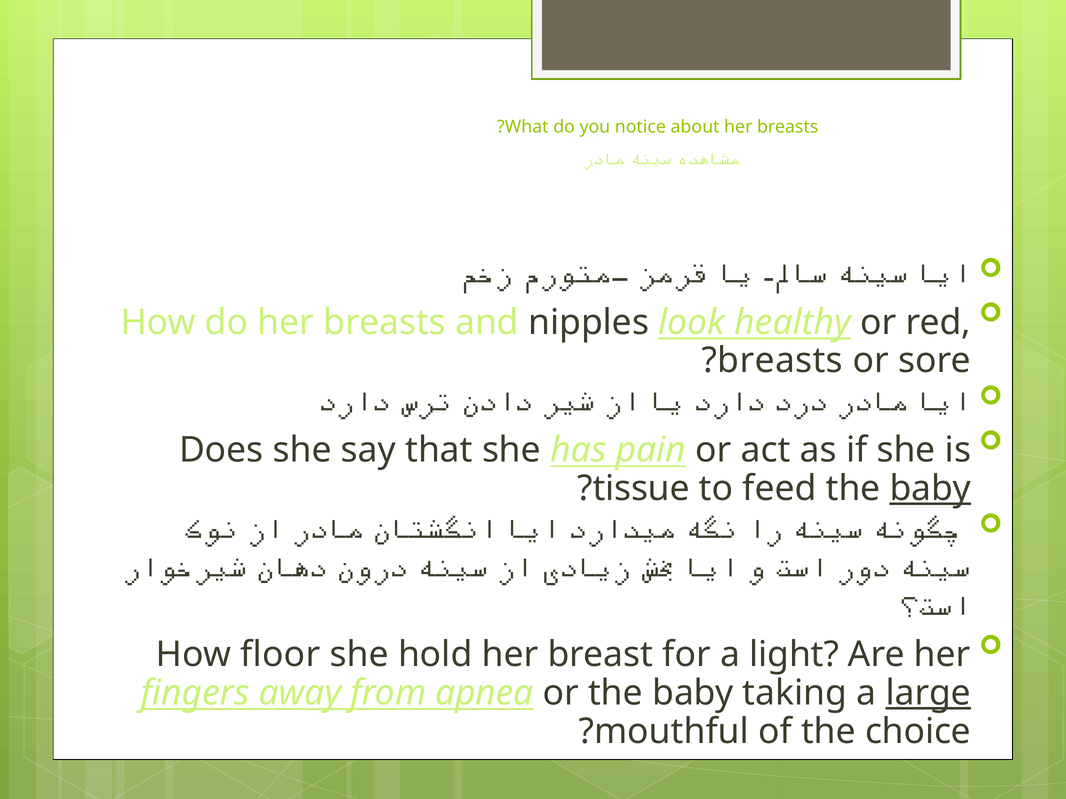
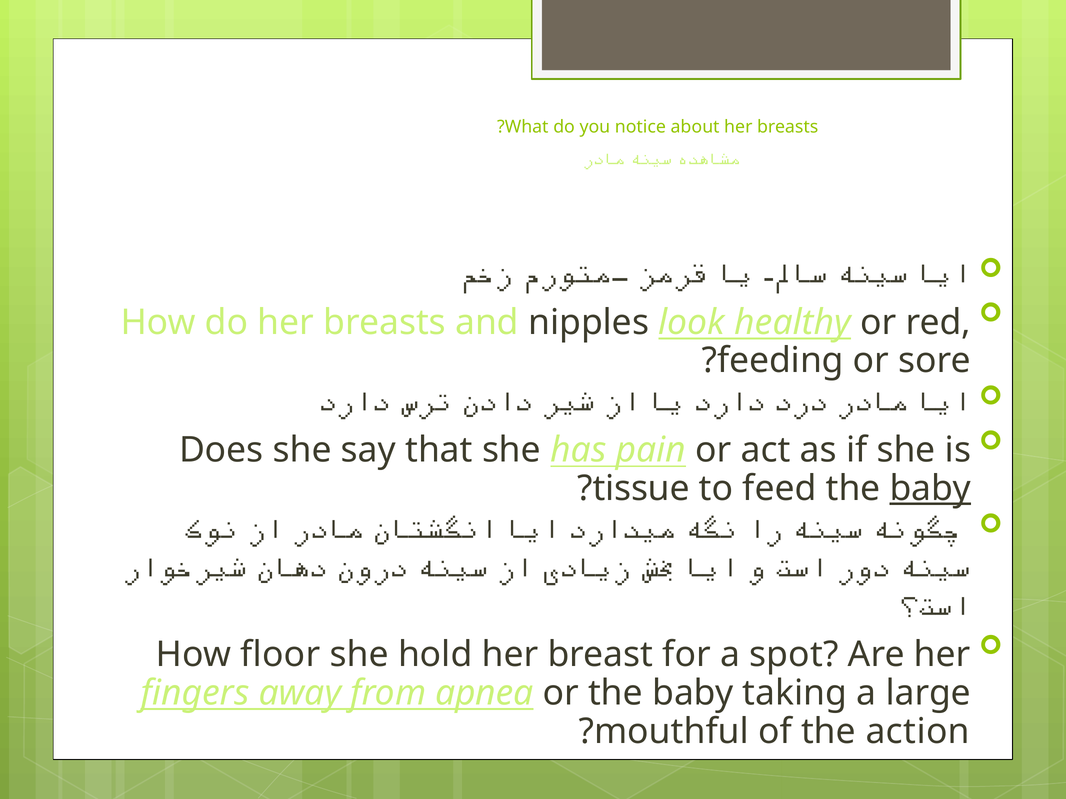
breasts: breasts -> feeding (780, 361)
light: light -> spot (794, 655)
large underline: present -> none (928, 693)
choice: choice -> action (918, 732)
